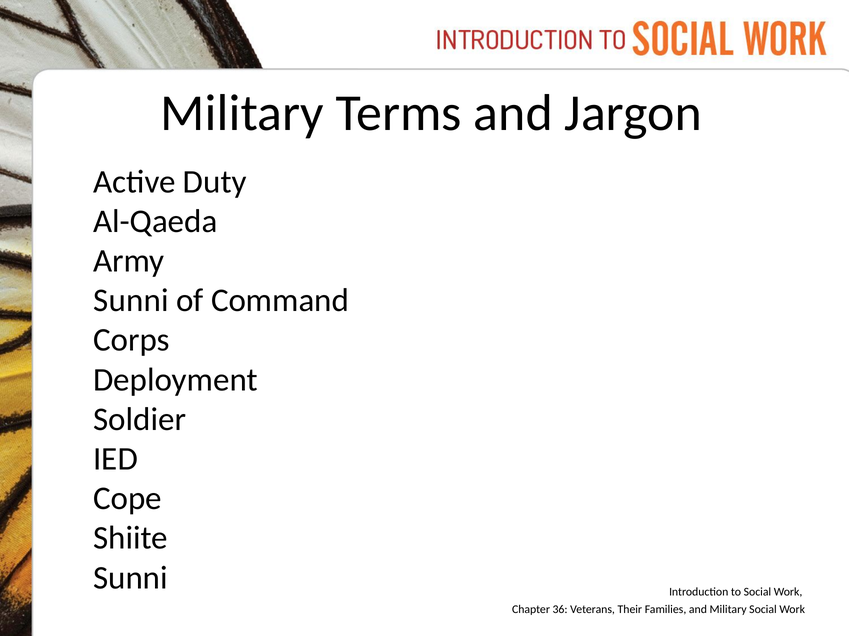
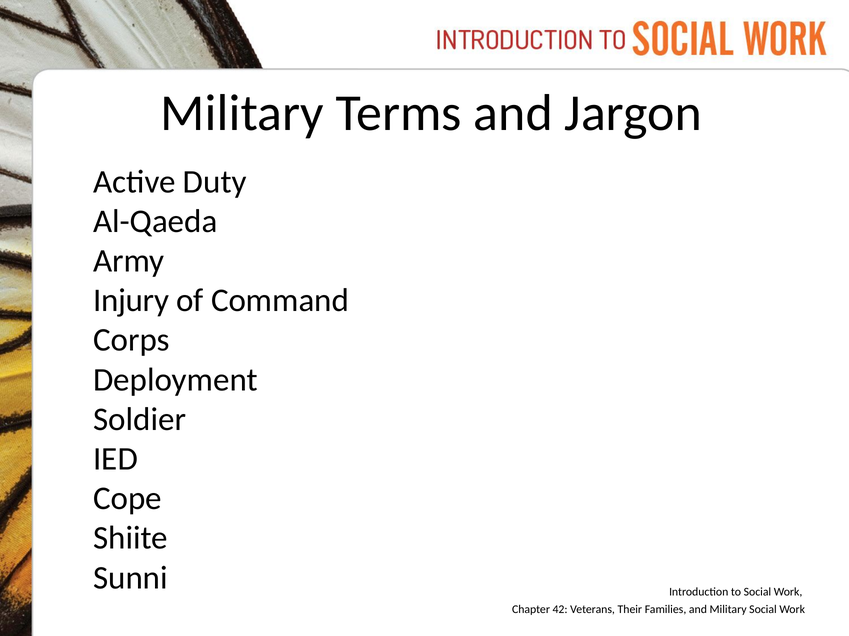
Sunni: Sunni -> Injury (131, 301)
36: 36 -> 42 (560, 610)
